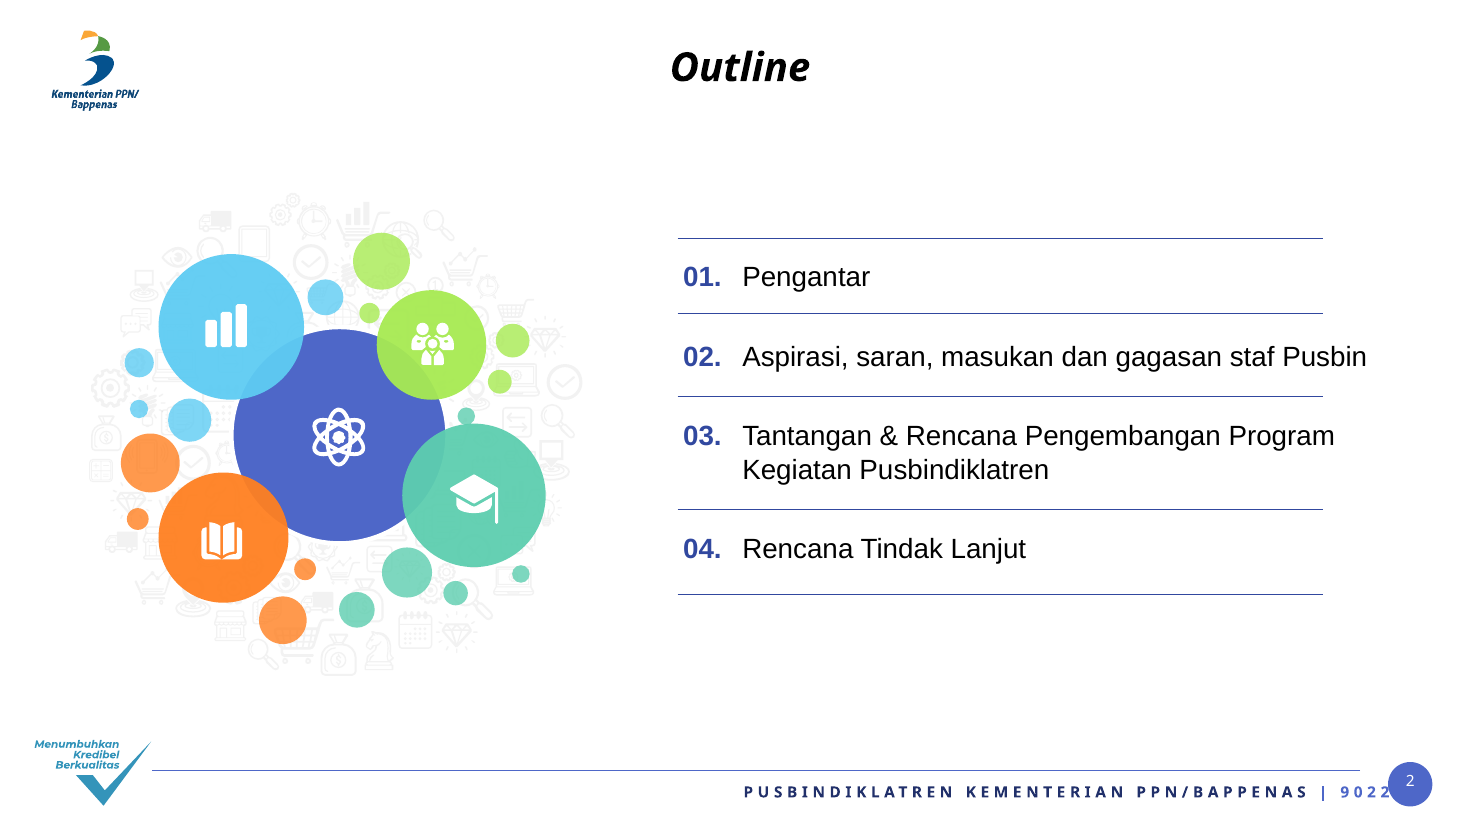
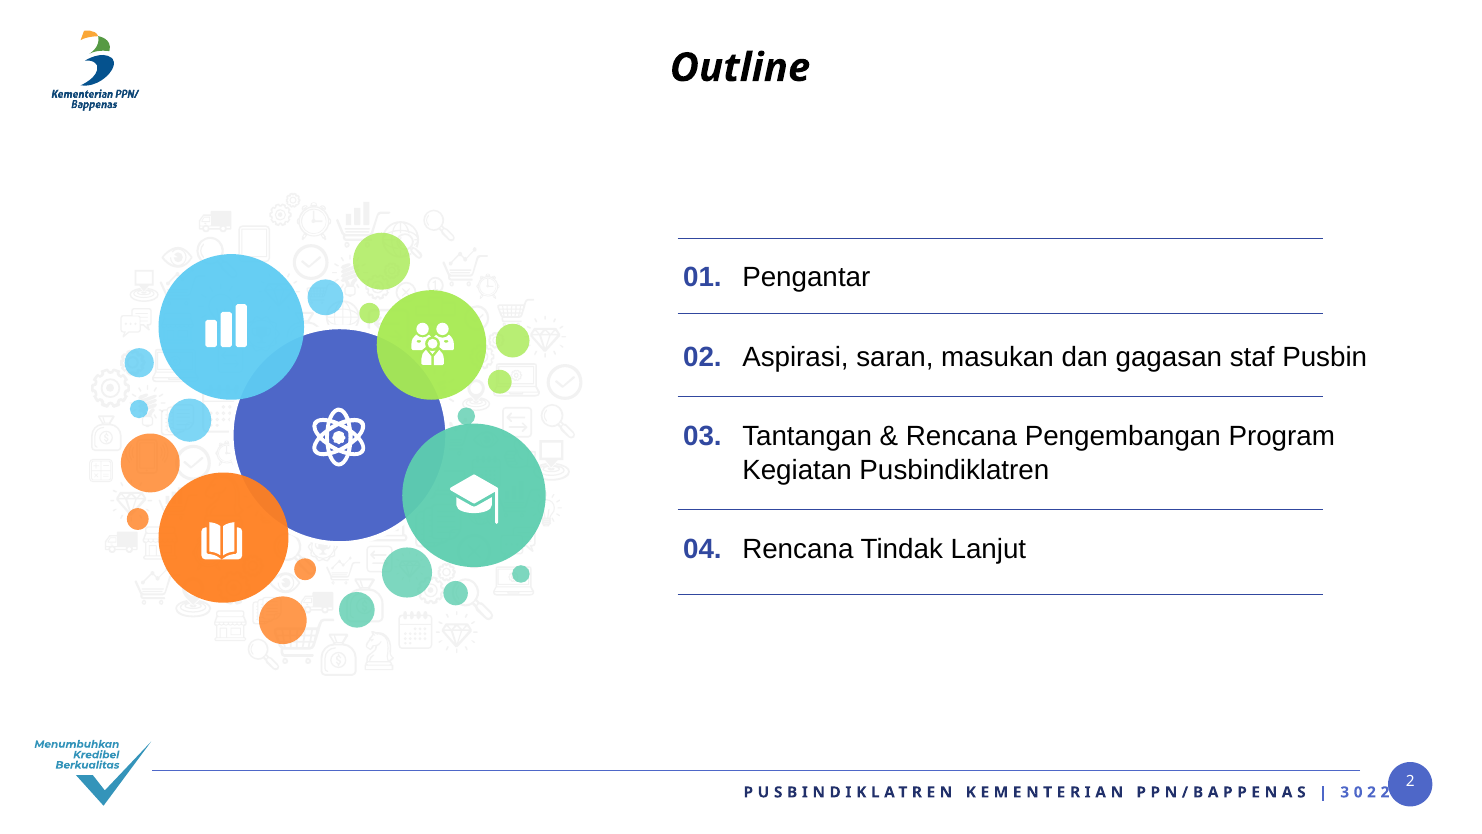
9: 9 -> 3 (1345, 792)
